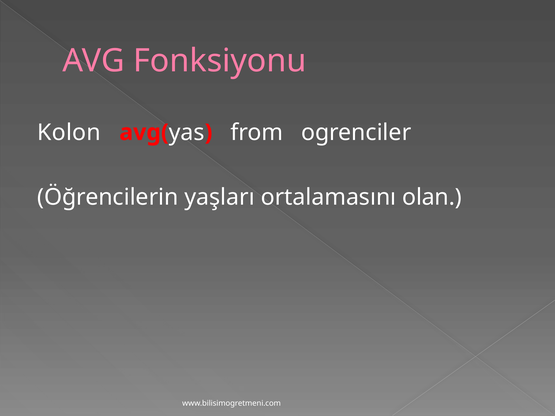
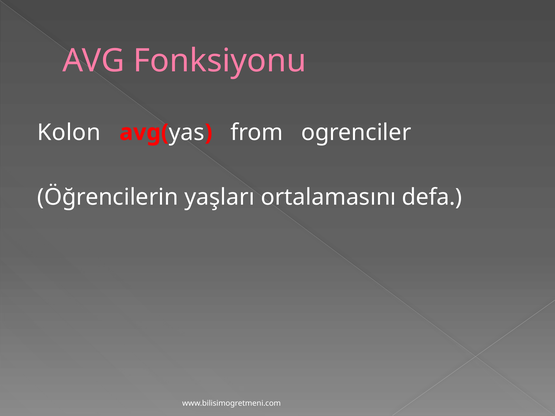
olan: olan -> defa (432, 197)
